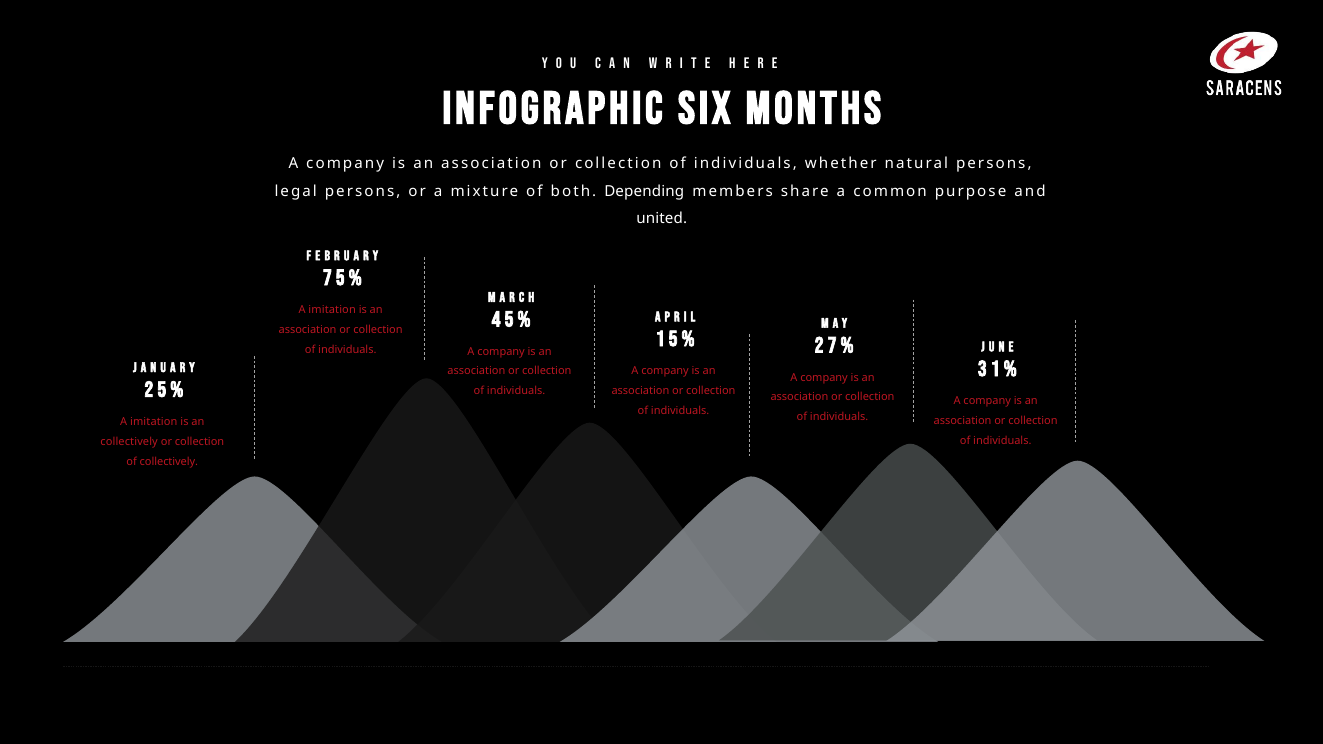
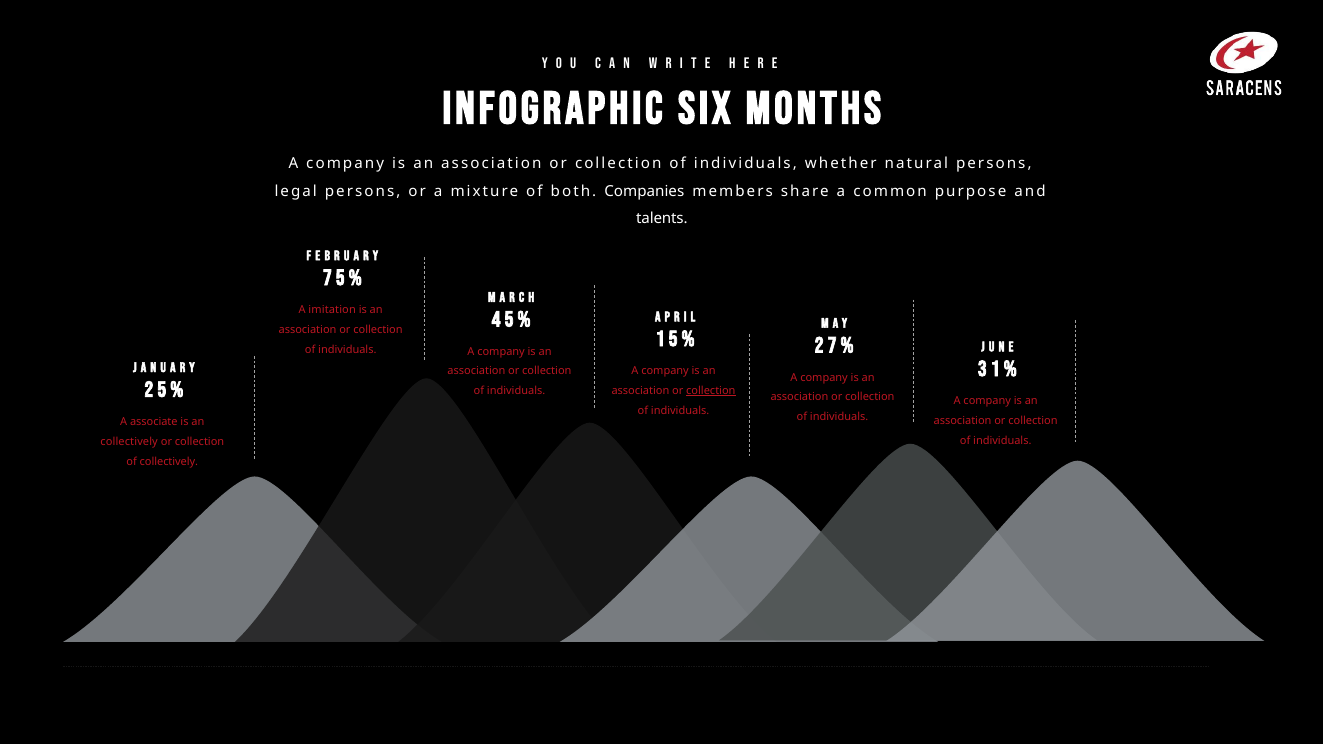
Depending: Depending -> Companies (644, 191)
united: united -> talents (662, 218)
collection underline: none -> present (711, 391)
imitation: imitation -> associate (154, 422)
